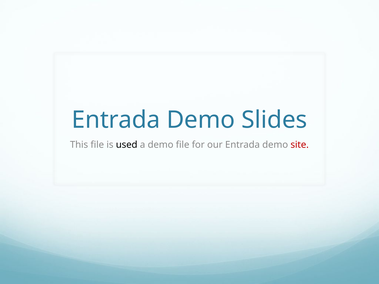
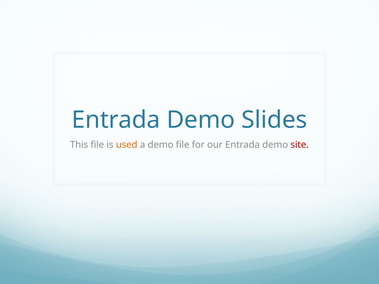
used colour: black -> orange (127, 145)
